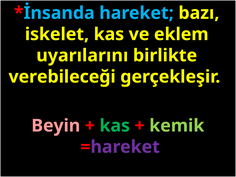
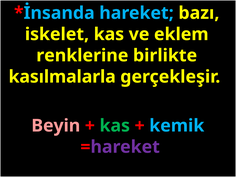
uyarılarını: uyarılarını -> renklerine (82, 56)
verebileceği: verebileceği -> kasılmalarla (62, 77)
kemik colour: light green -> light blue (177, 126)
